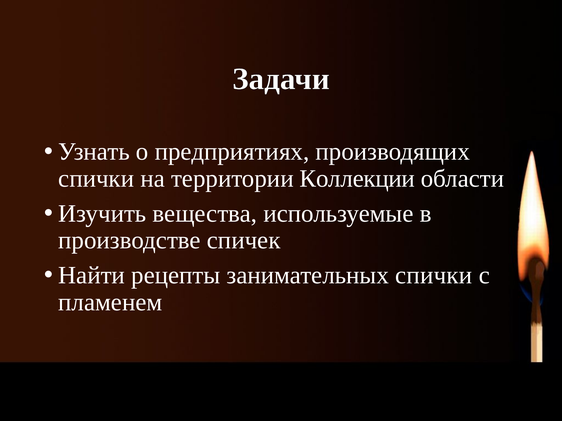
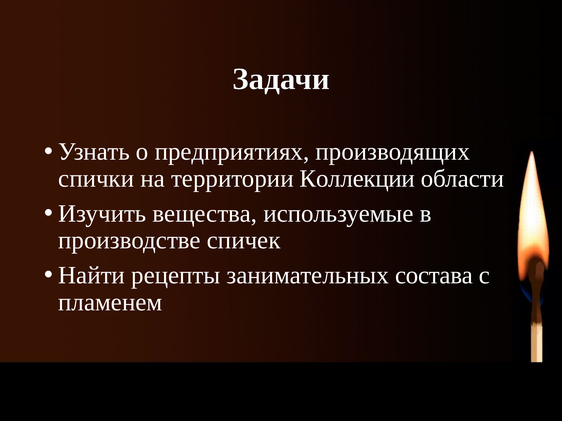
занимательных спички: спички -> состава (434, 276)
